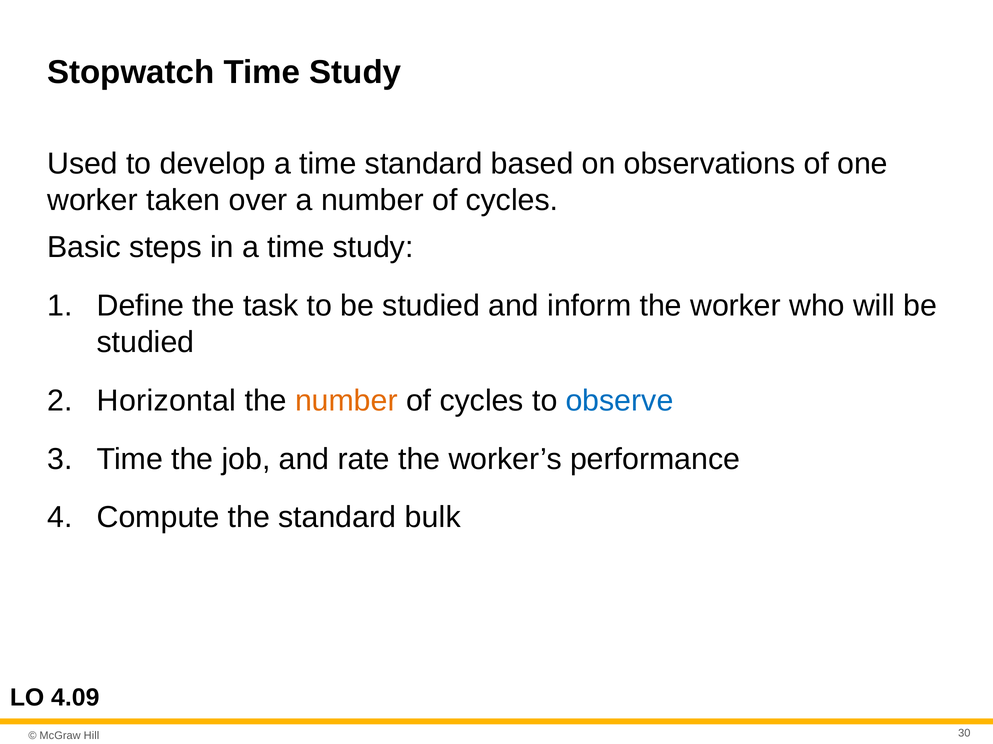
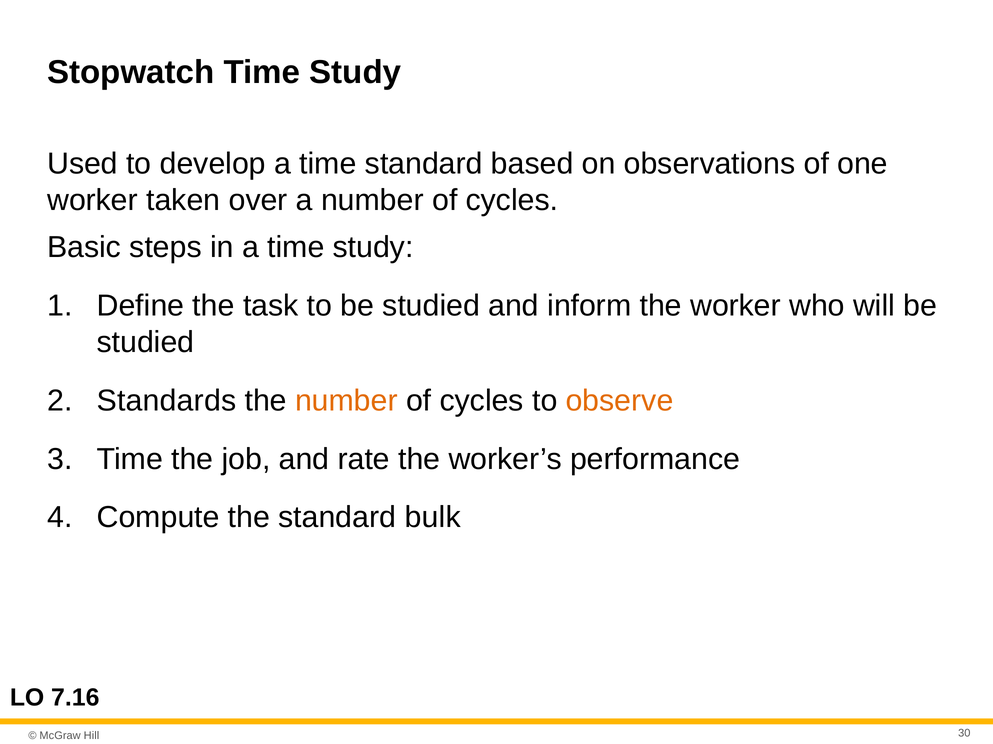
Horizontal: Horizontal -> Standards (167, 401)
observe colour: blue -> orange (620, 401)
4.09: 4.09 -> 7.16 (75, 698)
